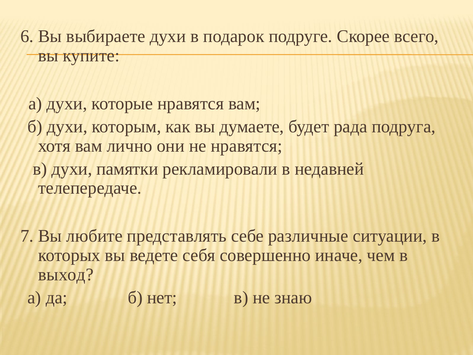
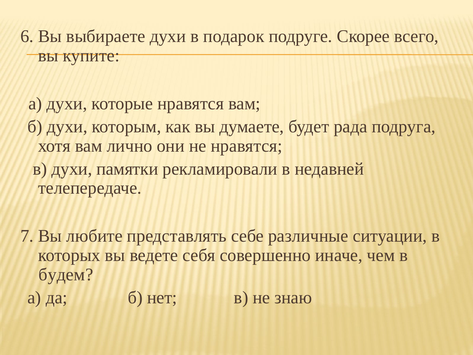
выход: выход -> будем (66, 274)
